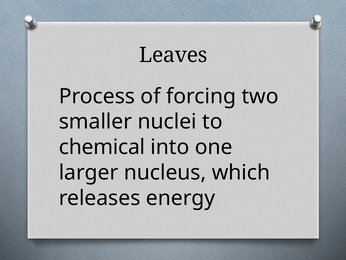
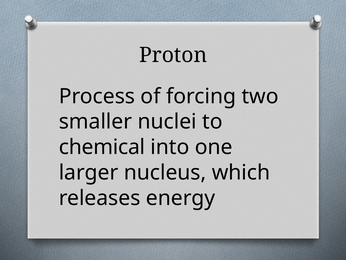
Leaves: Leaves -> Proton (173, 55)
